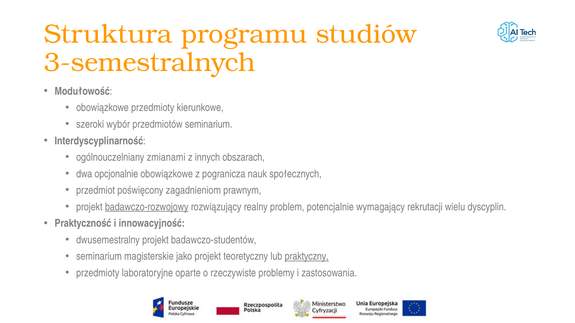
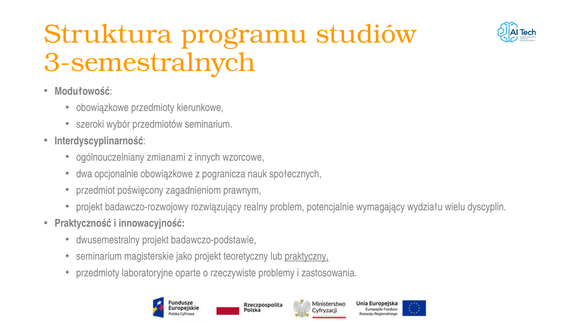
obszarach: obszarach -> wzorcowe (243, 158)
badawczo-rozwojowy underline: present -> none (147, 207)
rekrutacji: rekrutacji -> wydziału (425, 207)
badawczo-studentów: badawczo-studentów -> badawczo-podstawie (214, 240)
